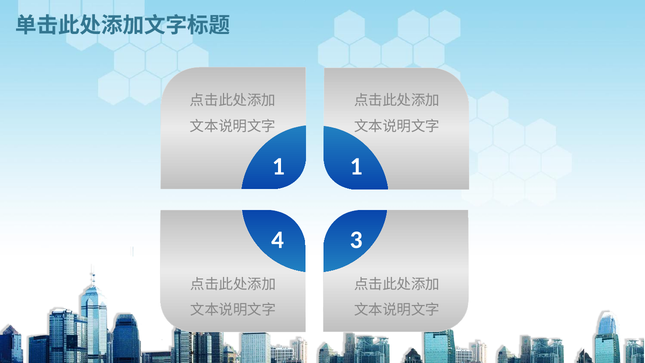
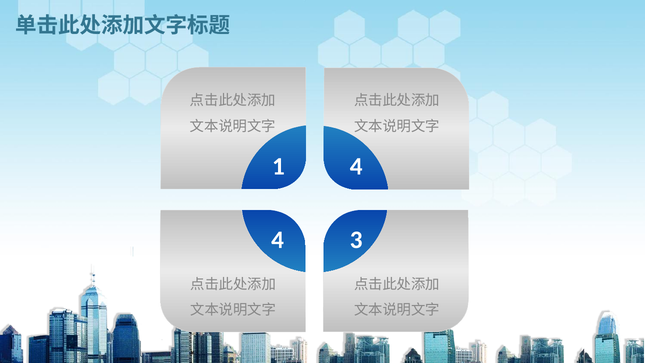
1 1: 1 -> 4 (356, 166)
